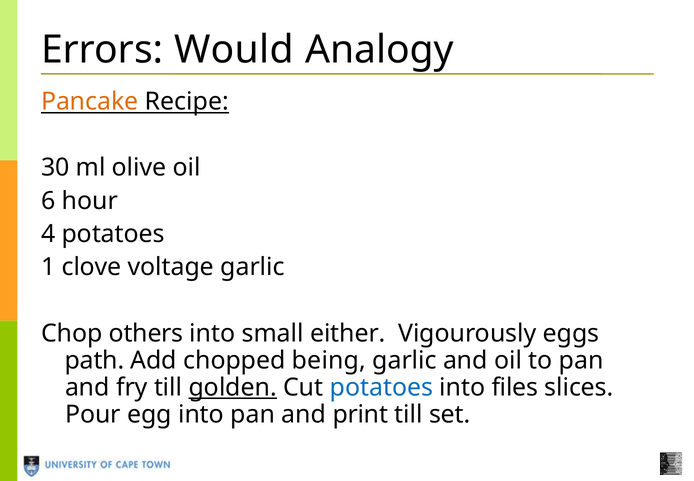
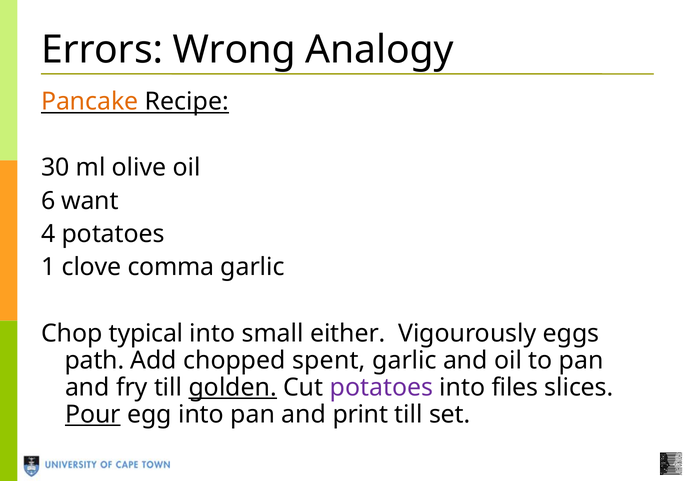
Would: Would -> Wrong (234, 50)
hour: hour -> want (90, 201)
voltage: voltage -> comma (171, 267)
others: others -> typical (146, 333)
being: being -> spent (329, 360)
potatoes colour: blue -> purple (381, 387)
Pour underline: none -> present (93, 414)
